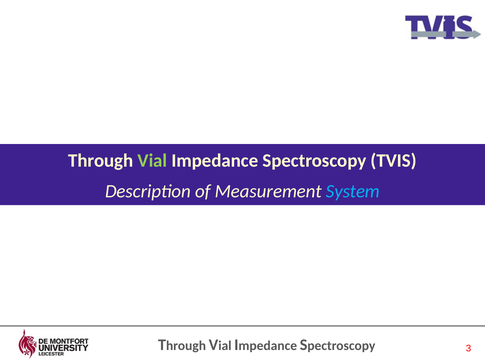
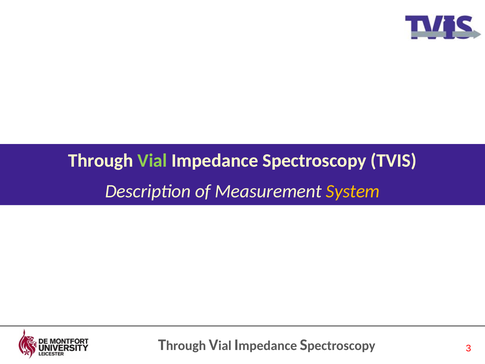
System colour: light blue -> yellow (353, 191)
